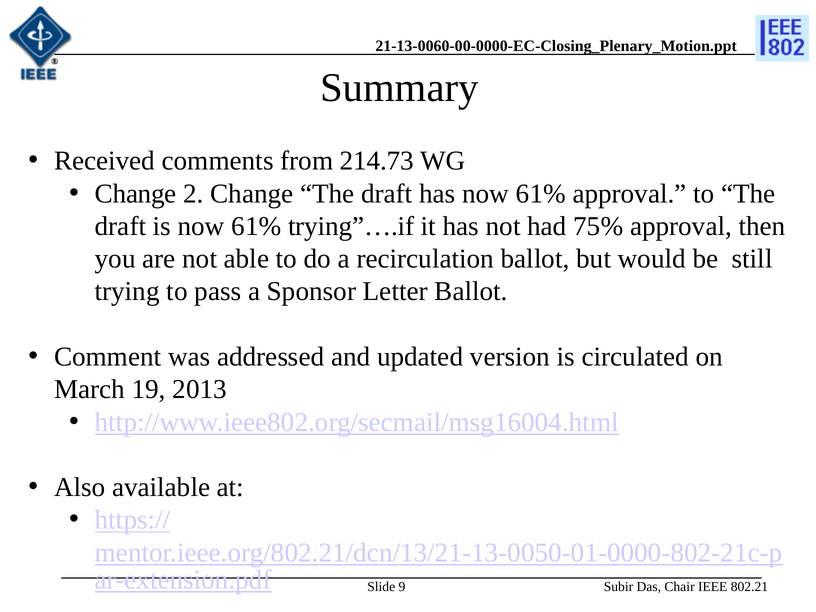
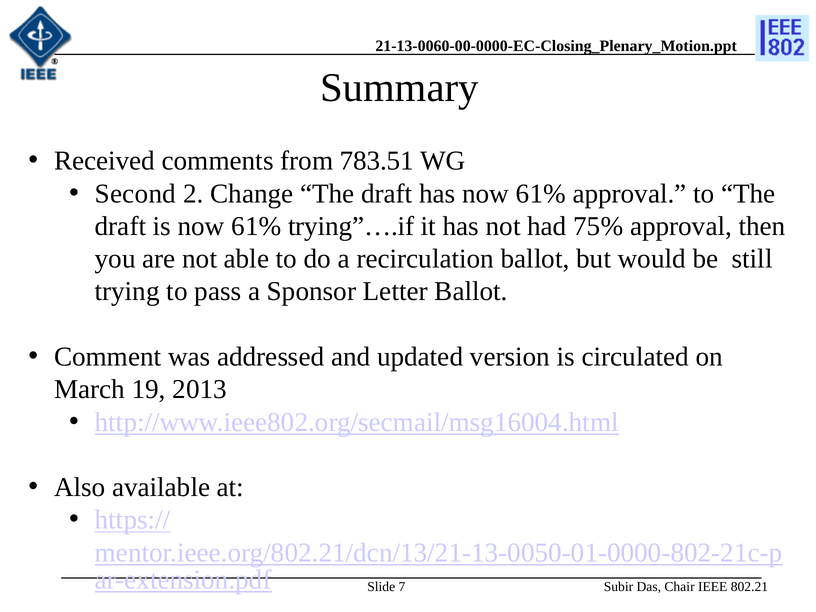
214.73: 214.73 -> 783.51 (377, 161)
Change: Change -> Second (135, 194)
9: 9 -> 7 (402, 587)
